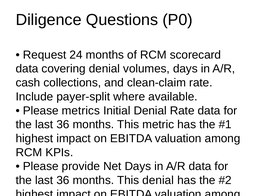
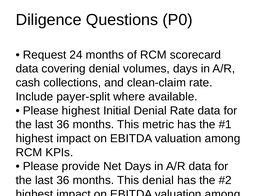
Please metrics: metrics -> highest (81, 111)
